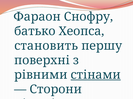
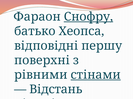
Снофру underline: none -> present (88, 17)
становить: становить -> відповідні (46, 46)
Сторони: Сторони -> Відстань (56, 90)
